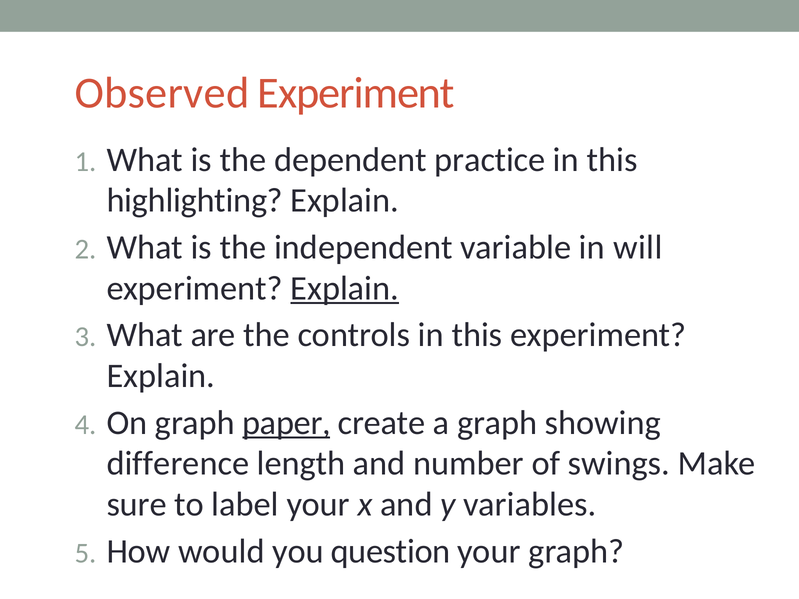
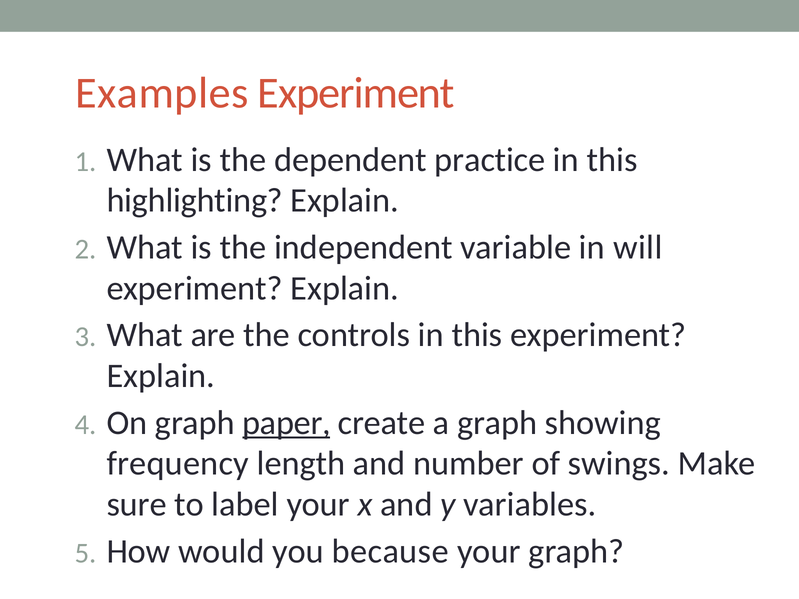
Observed: Observed -> Examples (162, 93)
Explain underline: present -> none (345, 288)
difference: difference -> frequency (178, 464)
question: question -> because (390, 551)
